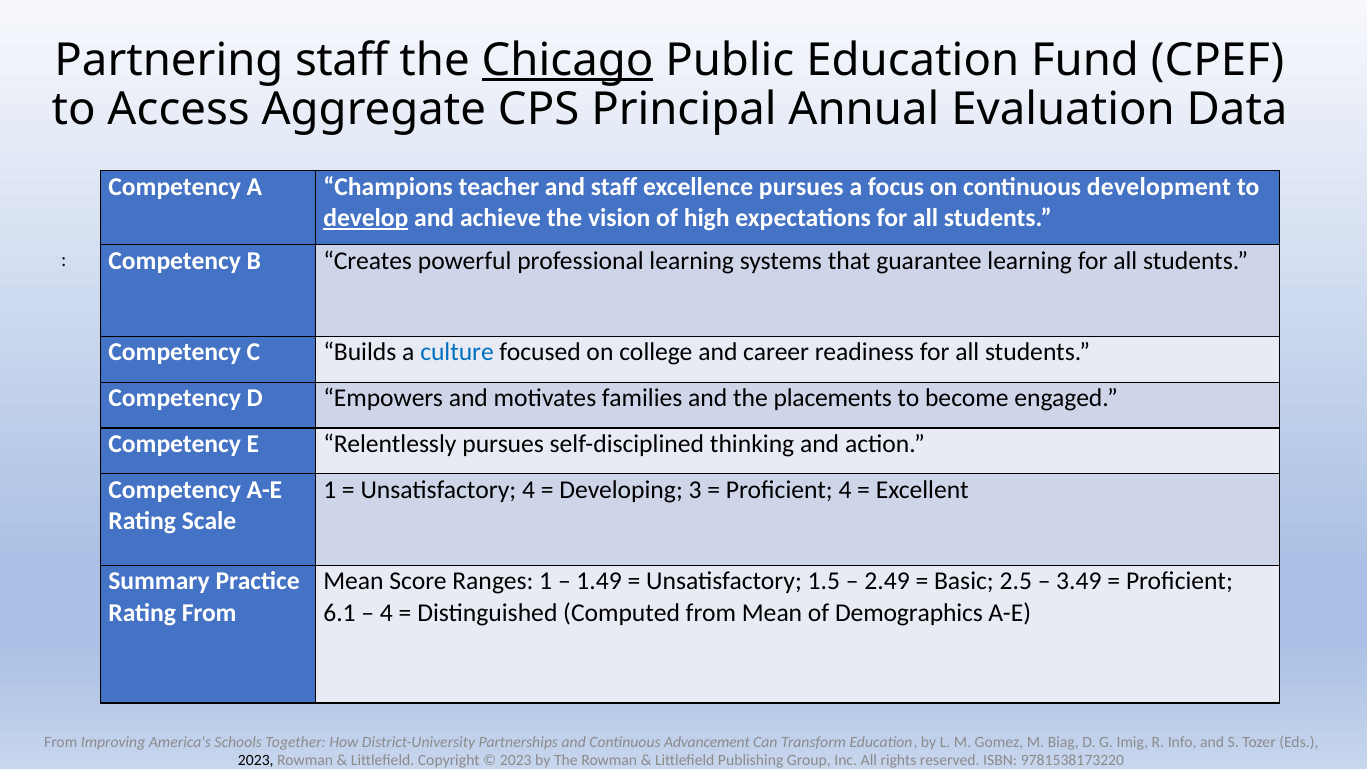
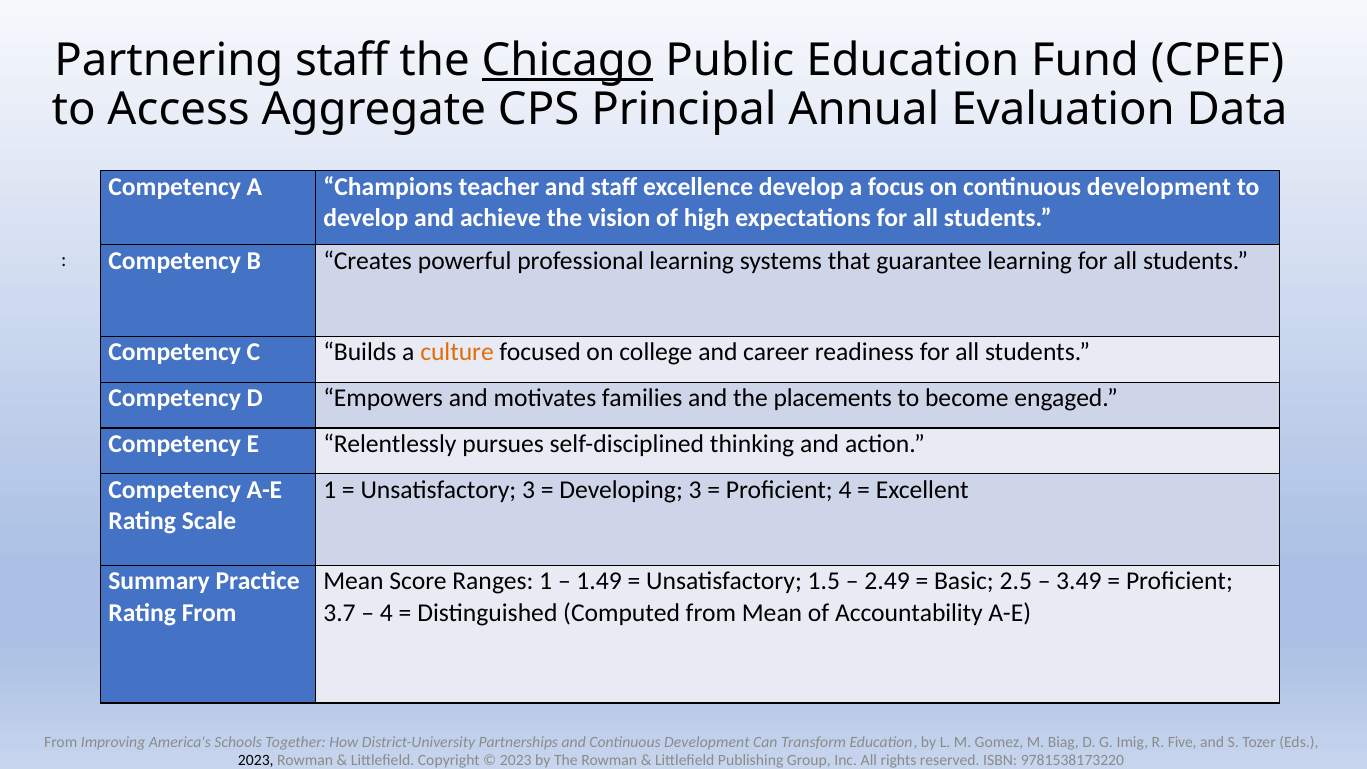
excellence pursues: pursues -> develop (801, 187)
develop underline: present -> none (366, 218)
culture colour: blue -> orange (457, 352)
Unsatisfactory 4: 4 -> 3 (529, 490)
6.1: 6.1 -> 3.7 (340, 613)
Demographics: Demographics -> Accountability (909, 613)
and Continuous Advancement: Advancement -> Development (707, 742)
Info: Info -> Five (1182, 742)
